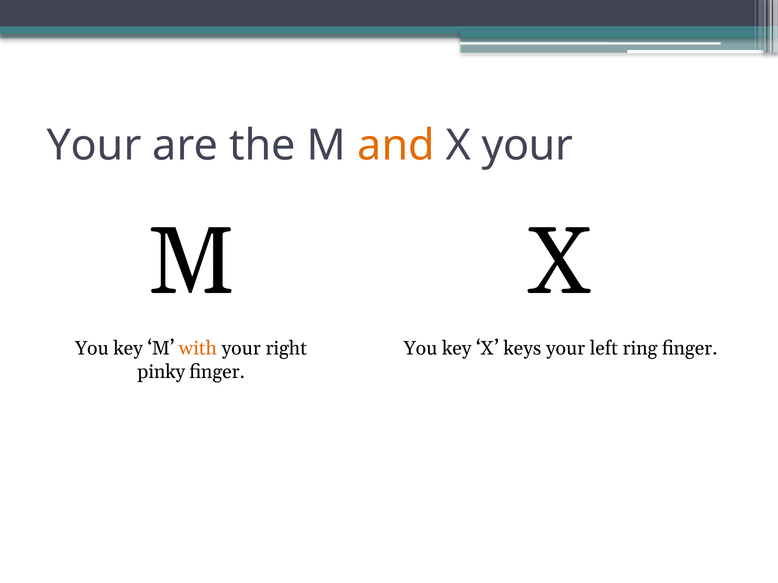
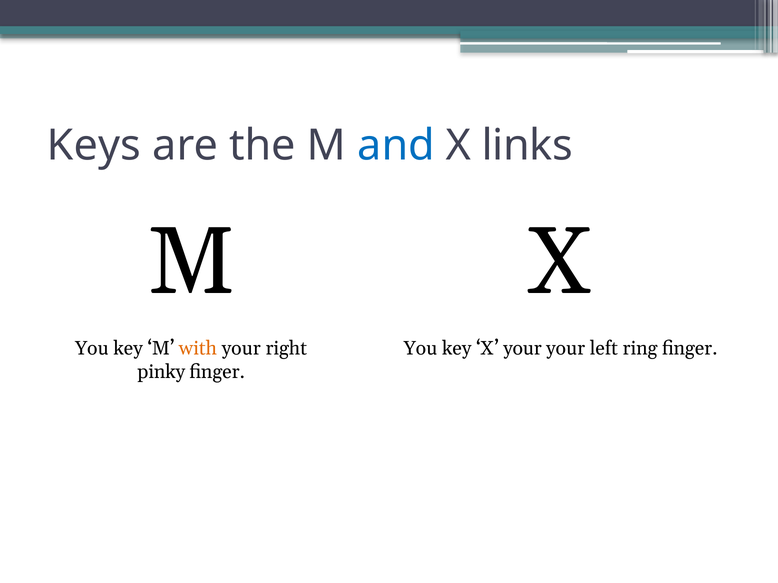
Your: Your -> Keys (94, 146)
and colour: orange -> blue (396, 146)
X your: your -> links (527, 146)
X keys: keys -> your (522, 349)
